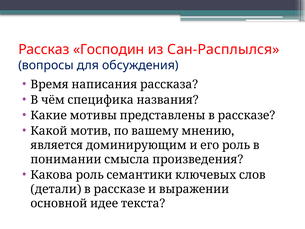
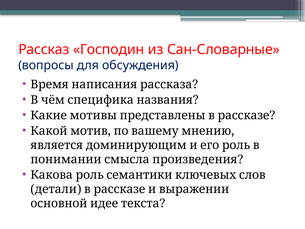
Сан-Расплылся: Сан-Расплылся -> Сан-Словарные (223, 50)
